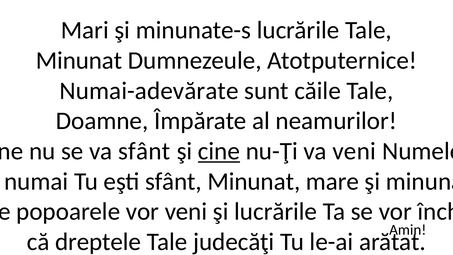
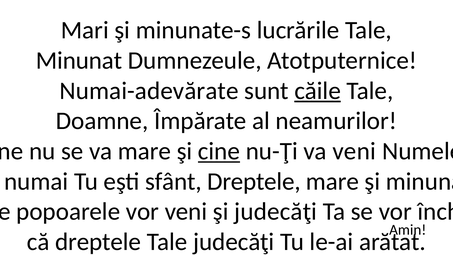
căile underline: none -> present (318, 91)
va sfânt: sfânt -> mare (144, 151)
sfânt Minunat: Minunat -> Dreptele (254, 181)
şi lucrările: lucrările -> judecăţi (276, 211)
